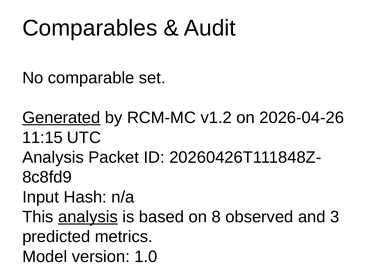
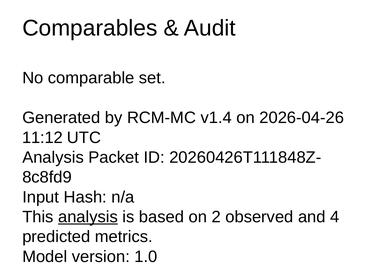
Generated underline: present -> none (61, 118)
v1.2: v1.2 -> v1.4 (216, 118)
11:15: 11:15 -> 11:12 (42, 138)
8: 8 -> 2 (216, 217)
3: 3 -> 4 (335, 217)
